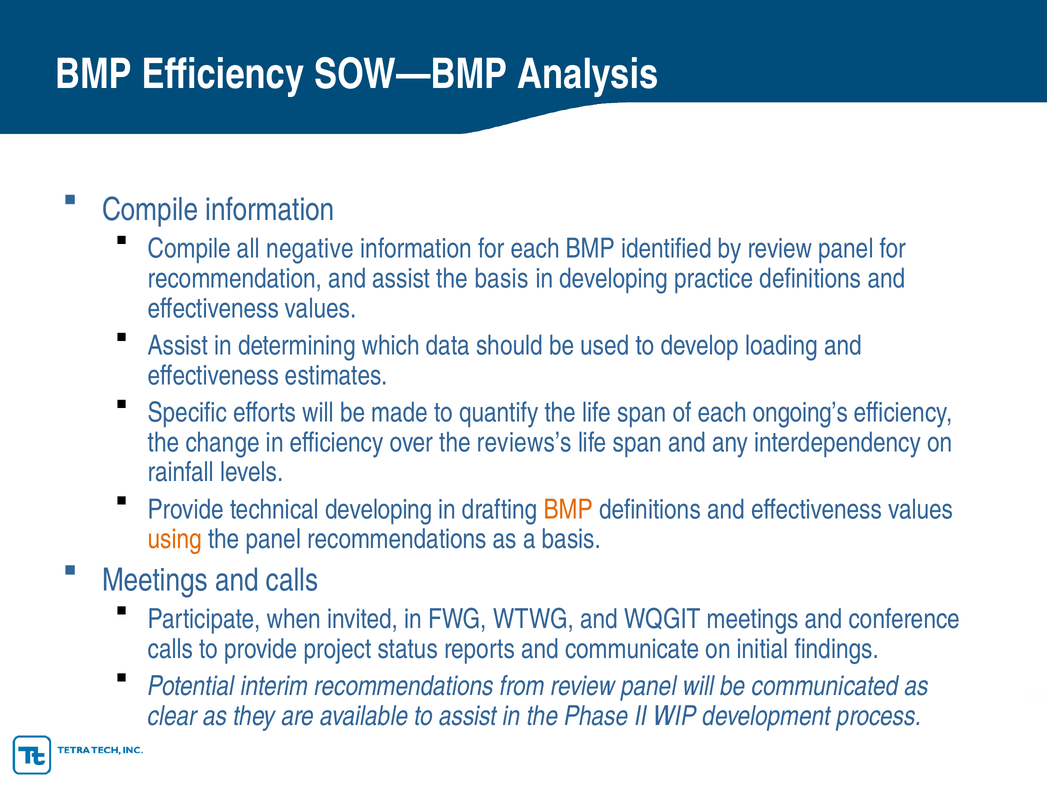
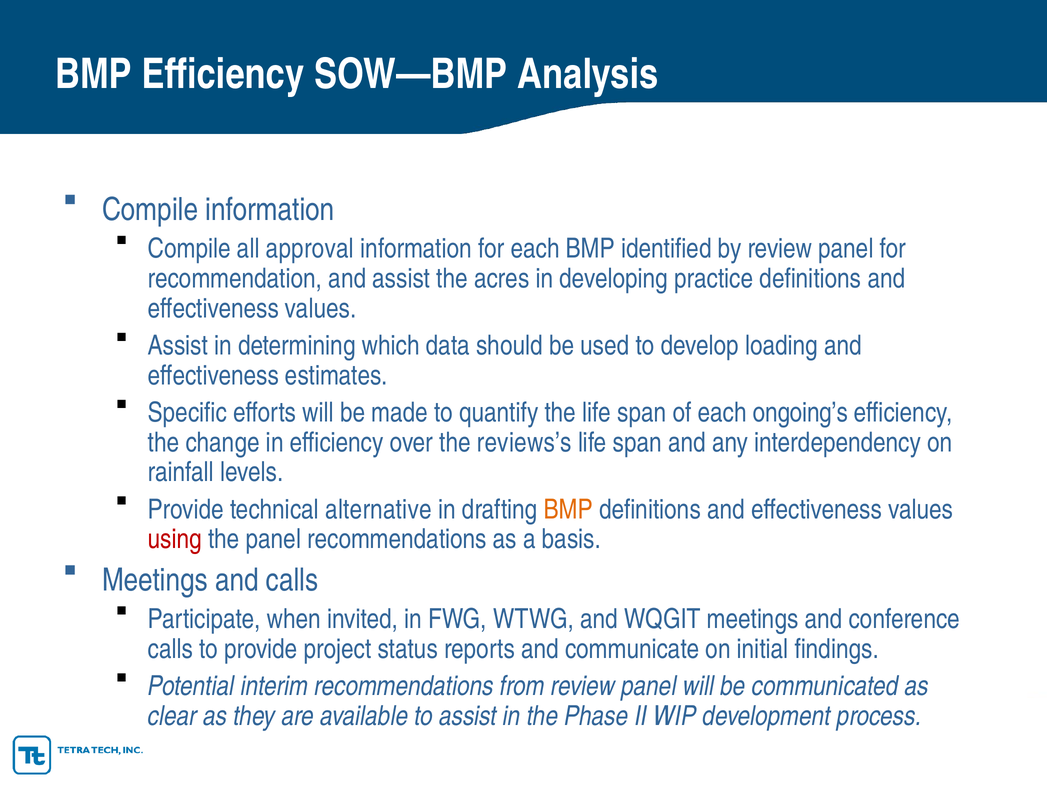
negative: negative -> approval (310, 249)
the basis: basis -> acres (502, 279)
technical developing: developing -> alternative (378, 510)
using colour: orange -> red (175, 539)
